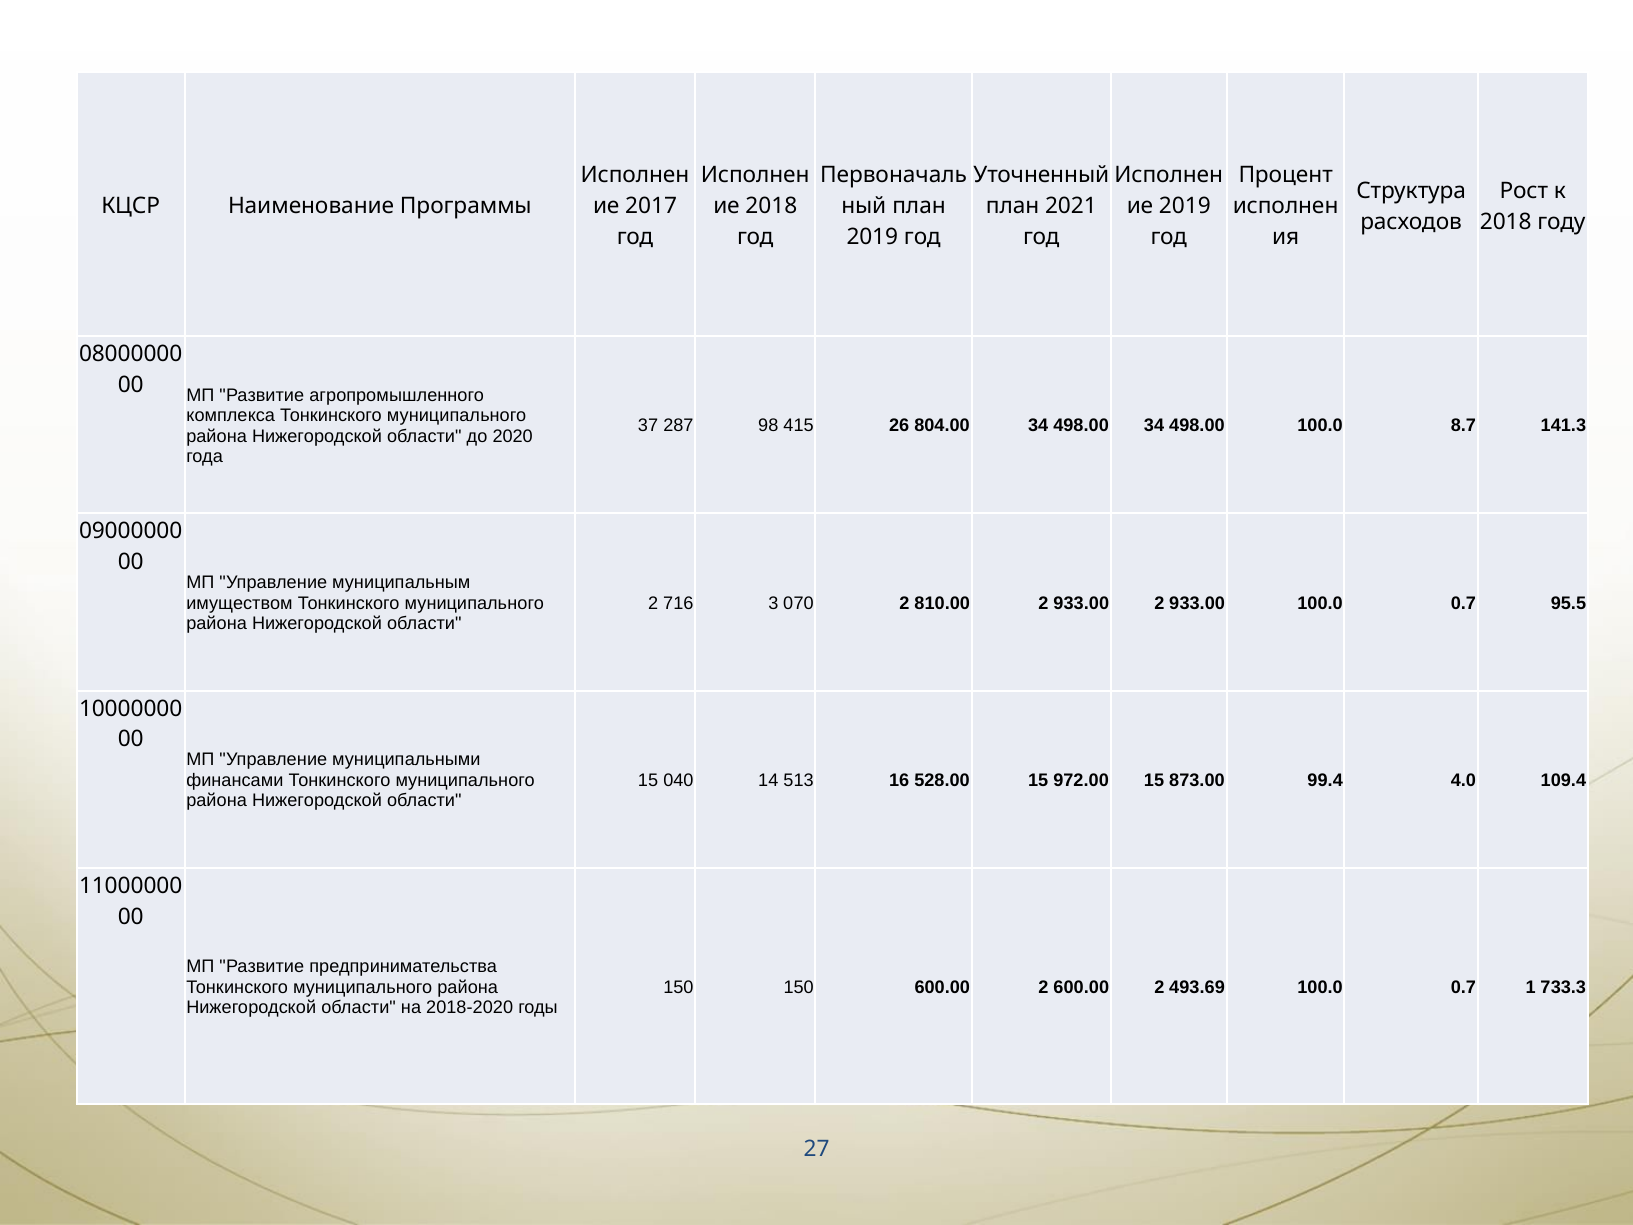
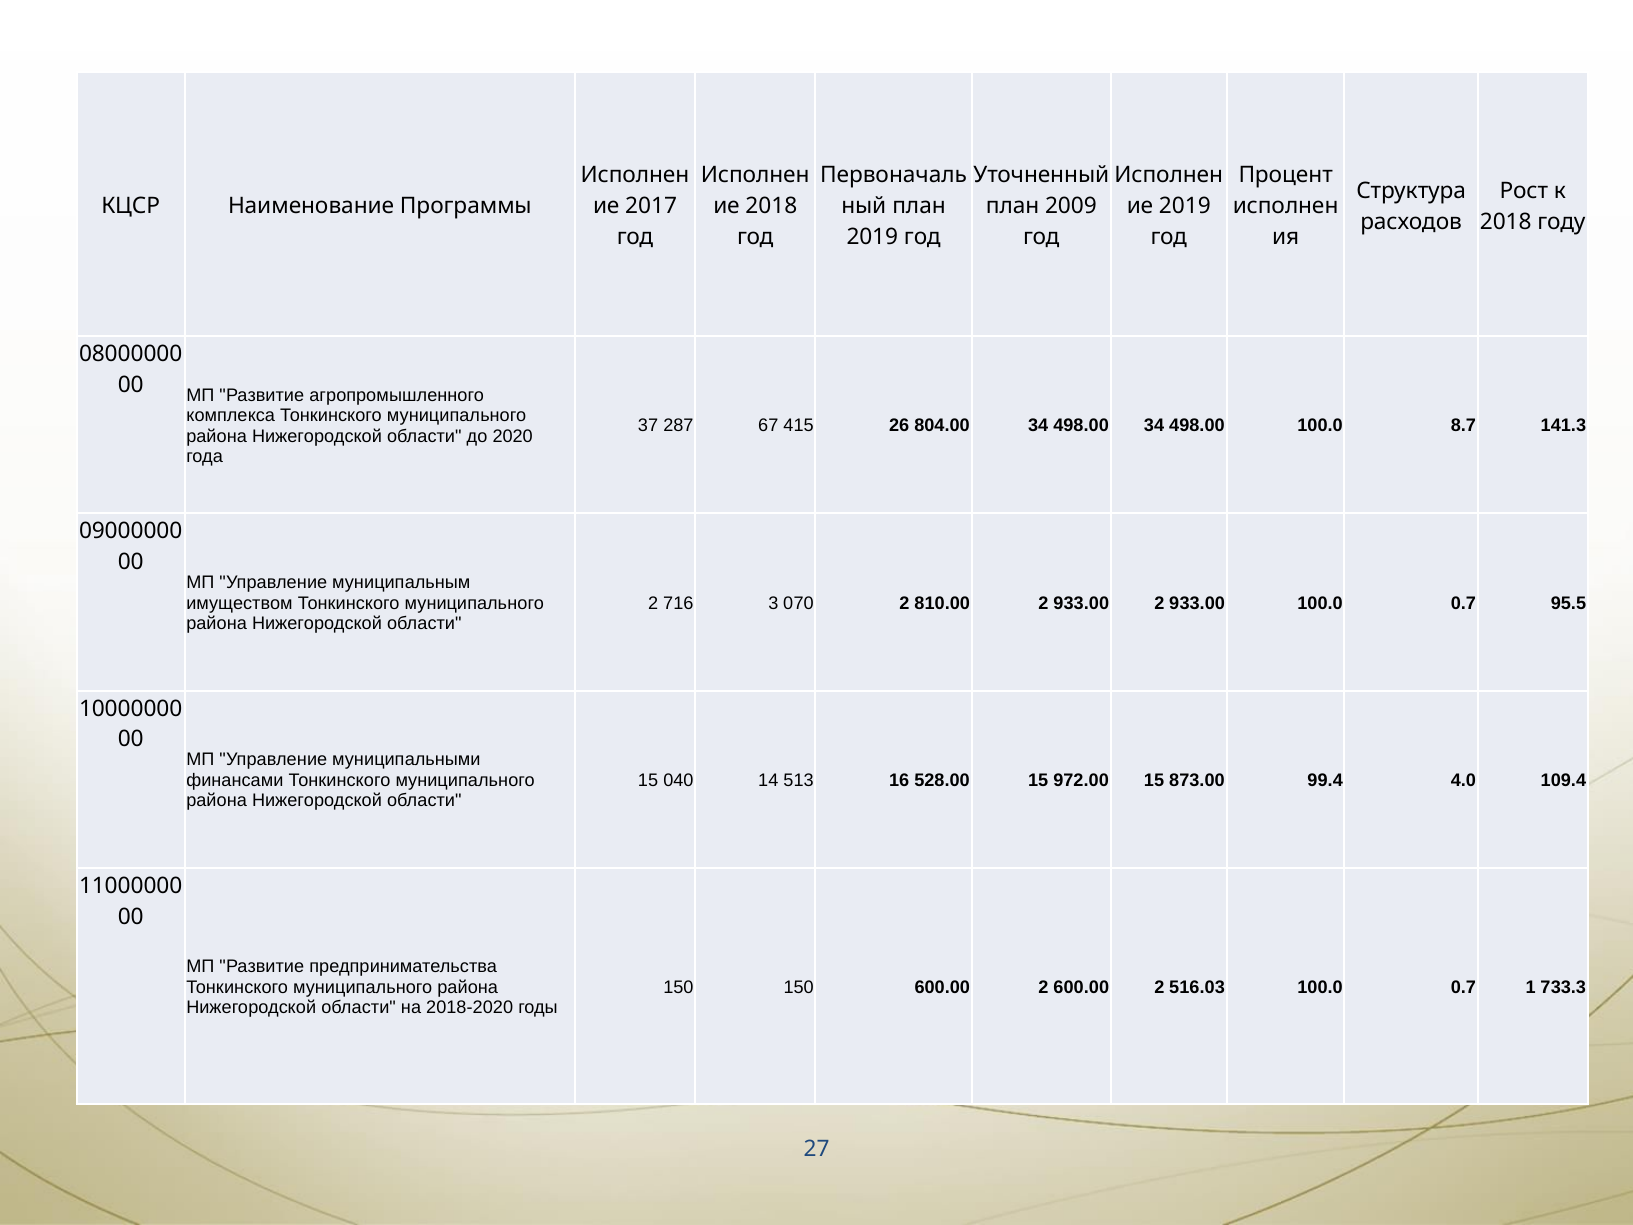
2021: 2021 -> 2009 (1071, 206)
98: 98 -> 67 (768, 426)
493.69: 493.69 -> 516.03 (1197, 987)
